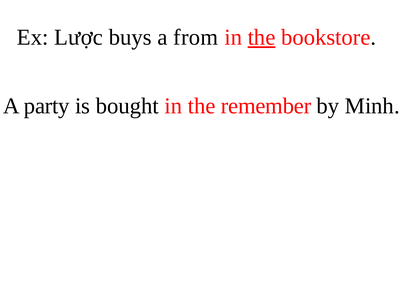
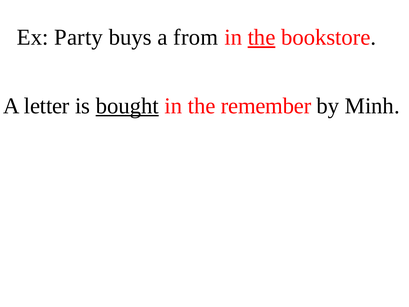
Lược: Lược -> Party (79, 37)
party: party -> letter (47, 106)
bought underline: none -> present (127, 106)
